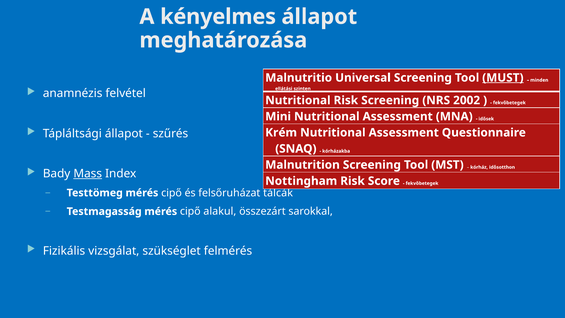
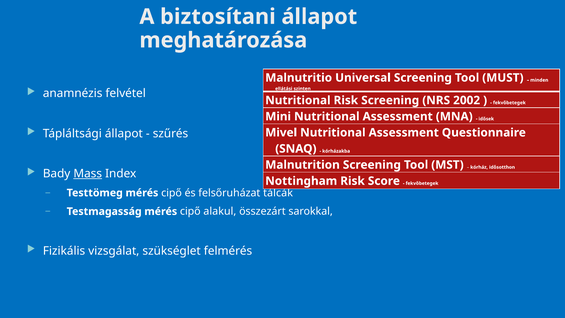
kényelmes: kényelmes -> biztosítani (218, 17)
MUST underline: present -> none (503, 78)
Krém: Krém -> Mivel (281, 133)
